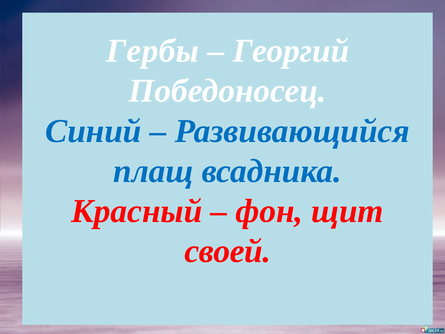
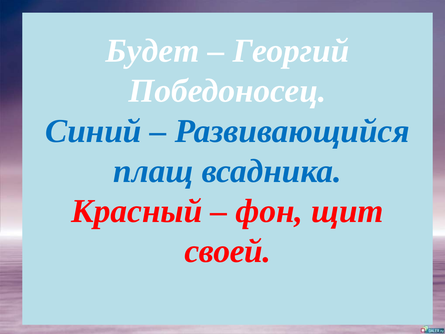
Гербы: Гербы -> Будет (153, 51)
